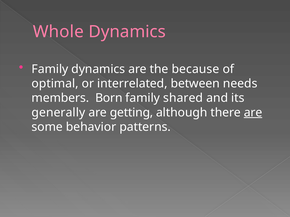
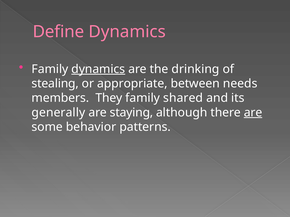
Whole: Whole -> Define (58, 32)
dynamics underline: none -> present (98, 69)
because: because -> drinking (195, 69)
optimal: optimal -> stealing (55, 84)
interrelated: interrelated -> appropriate (132, 84)
Born: Born -> They (109, 98)
getting: getting -> staying (131, 113)
